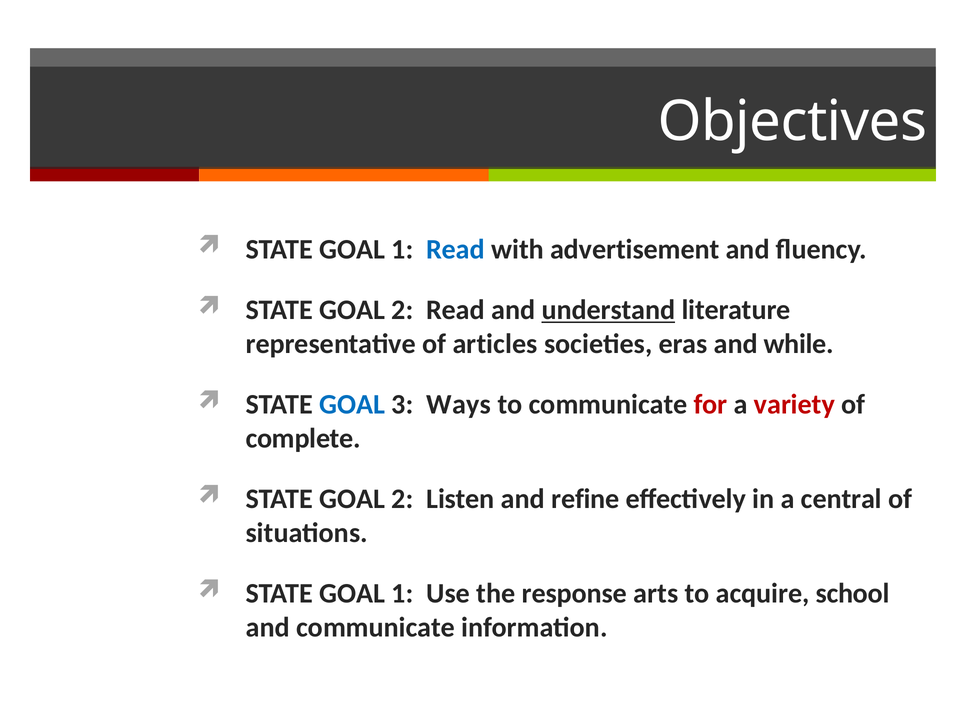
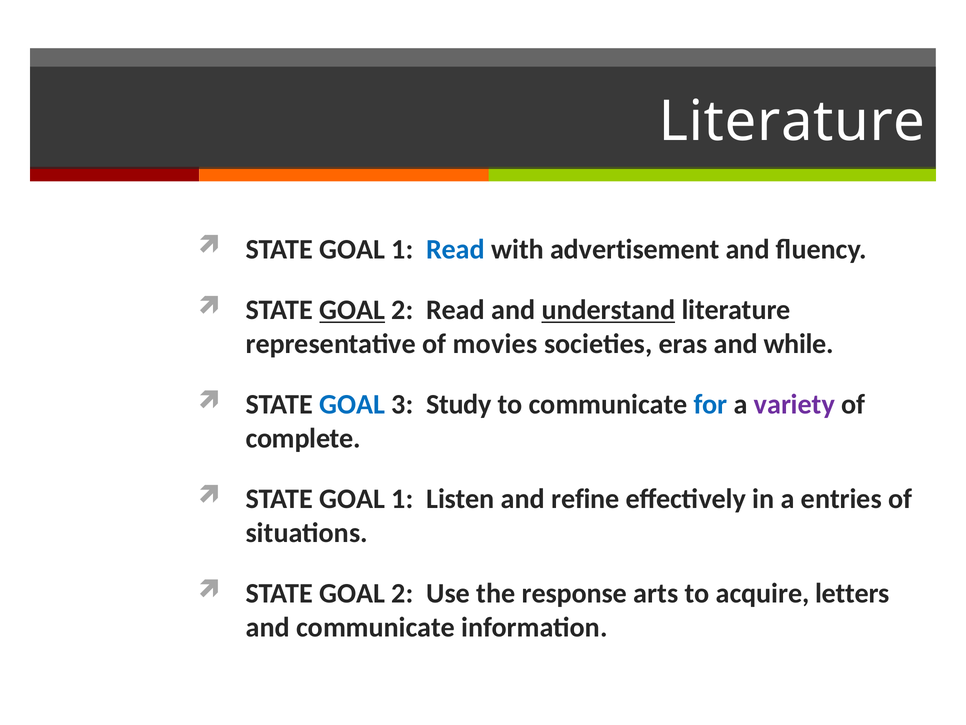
Objectives: Objectives -> Literature (792, 122)
GOAL underline: none -> present (352, 310)
articles: articles -> movies (495, 344)
Ways: Ways -> Study (459, 404)
for colour: red -> blue (710, 404)
variety colour: red -> purple (794, 404)
2: 2 -> 1 (402, 499)
central: central -> entries (841, 499)
1: 1 -> 2 (402, 593)
school: school -> letters (853, 593)
